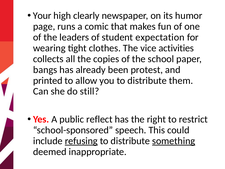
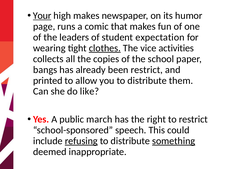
Your underline: none -> present (42, 16)
high clearly: clearly -> makes (86, 16)
clothes underline: none -> present (105, 48)
been protest: protest -> restrict (147, 70)
still: still -> like (90, 91)
reflect: reflect -> march (99, 119)
